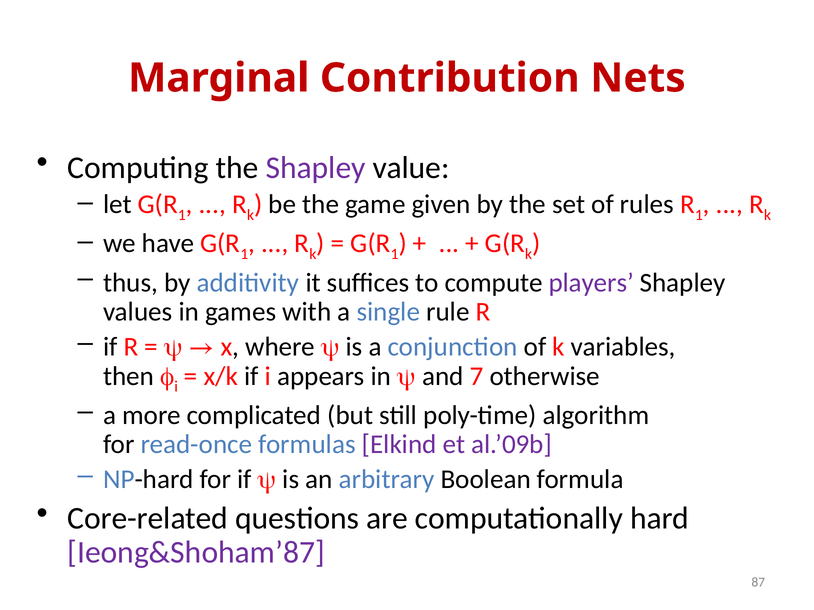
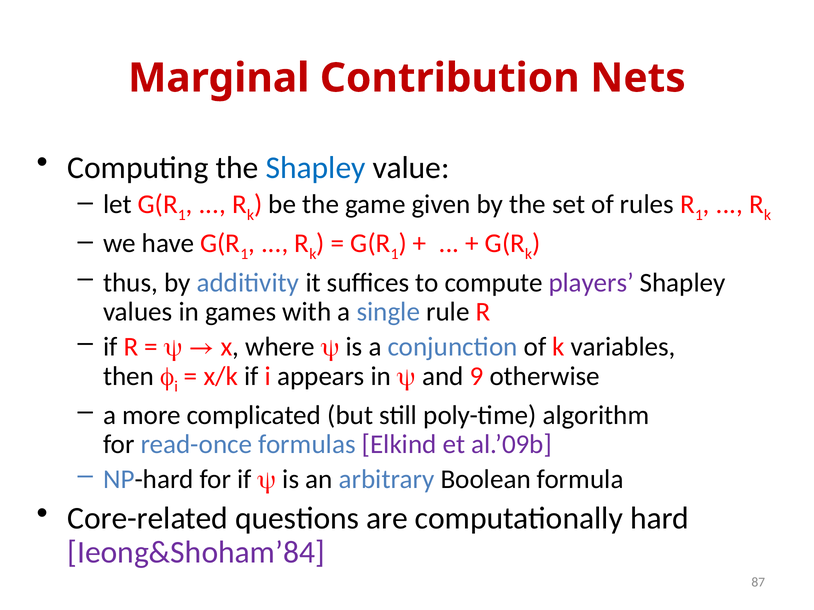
Shapley colour: purple -> blue (316, 168)
7: 7 -> 9 (477, 376)
Ieong&Shoham’87: Ieong&Shoham’87 -> Ieong&Shoham’84 (196, 553)
